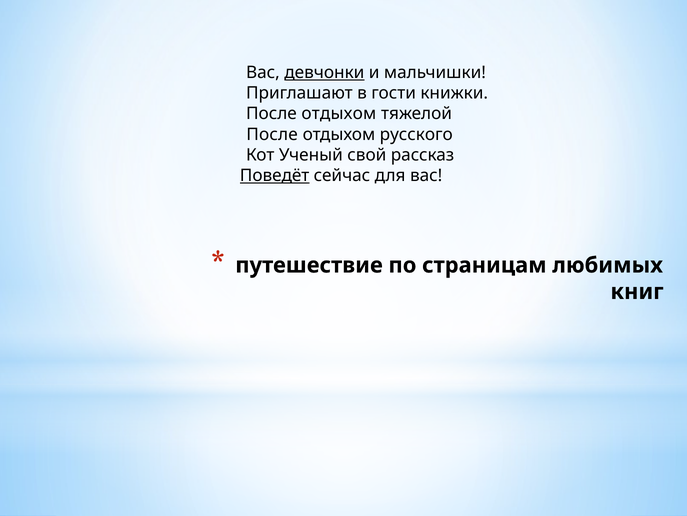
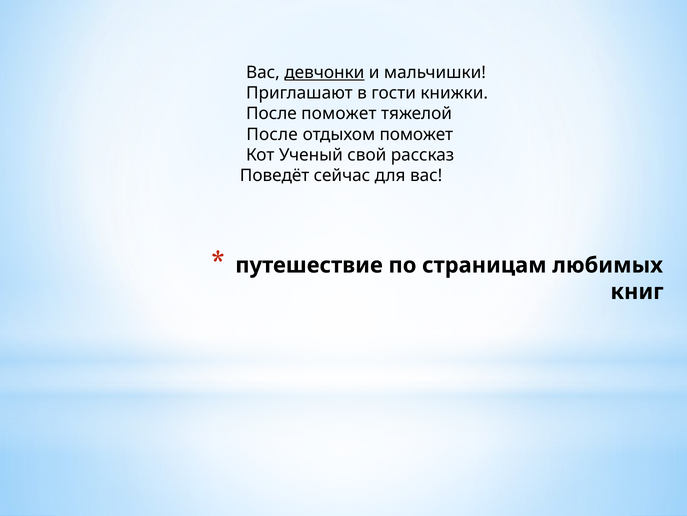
отдыхом: отдыхом -> поможет (339, 114)
отдыхом русского: русского -> поможет (416, 134)
Поведёт underline: present -> none (275, 175)
